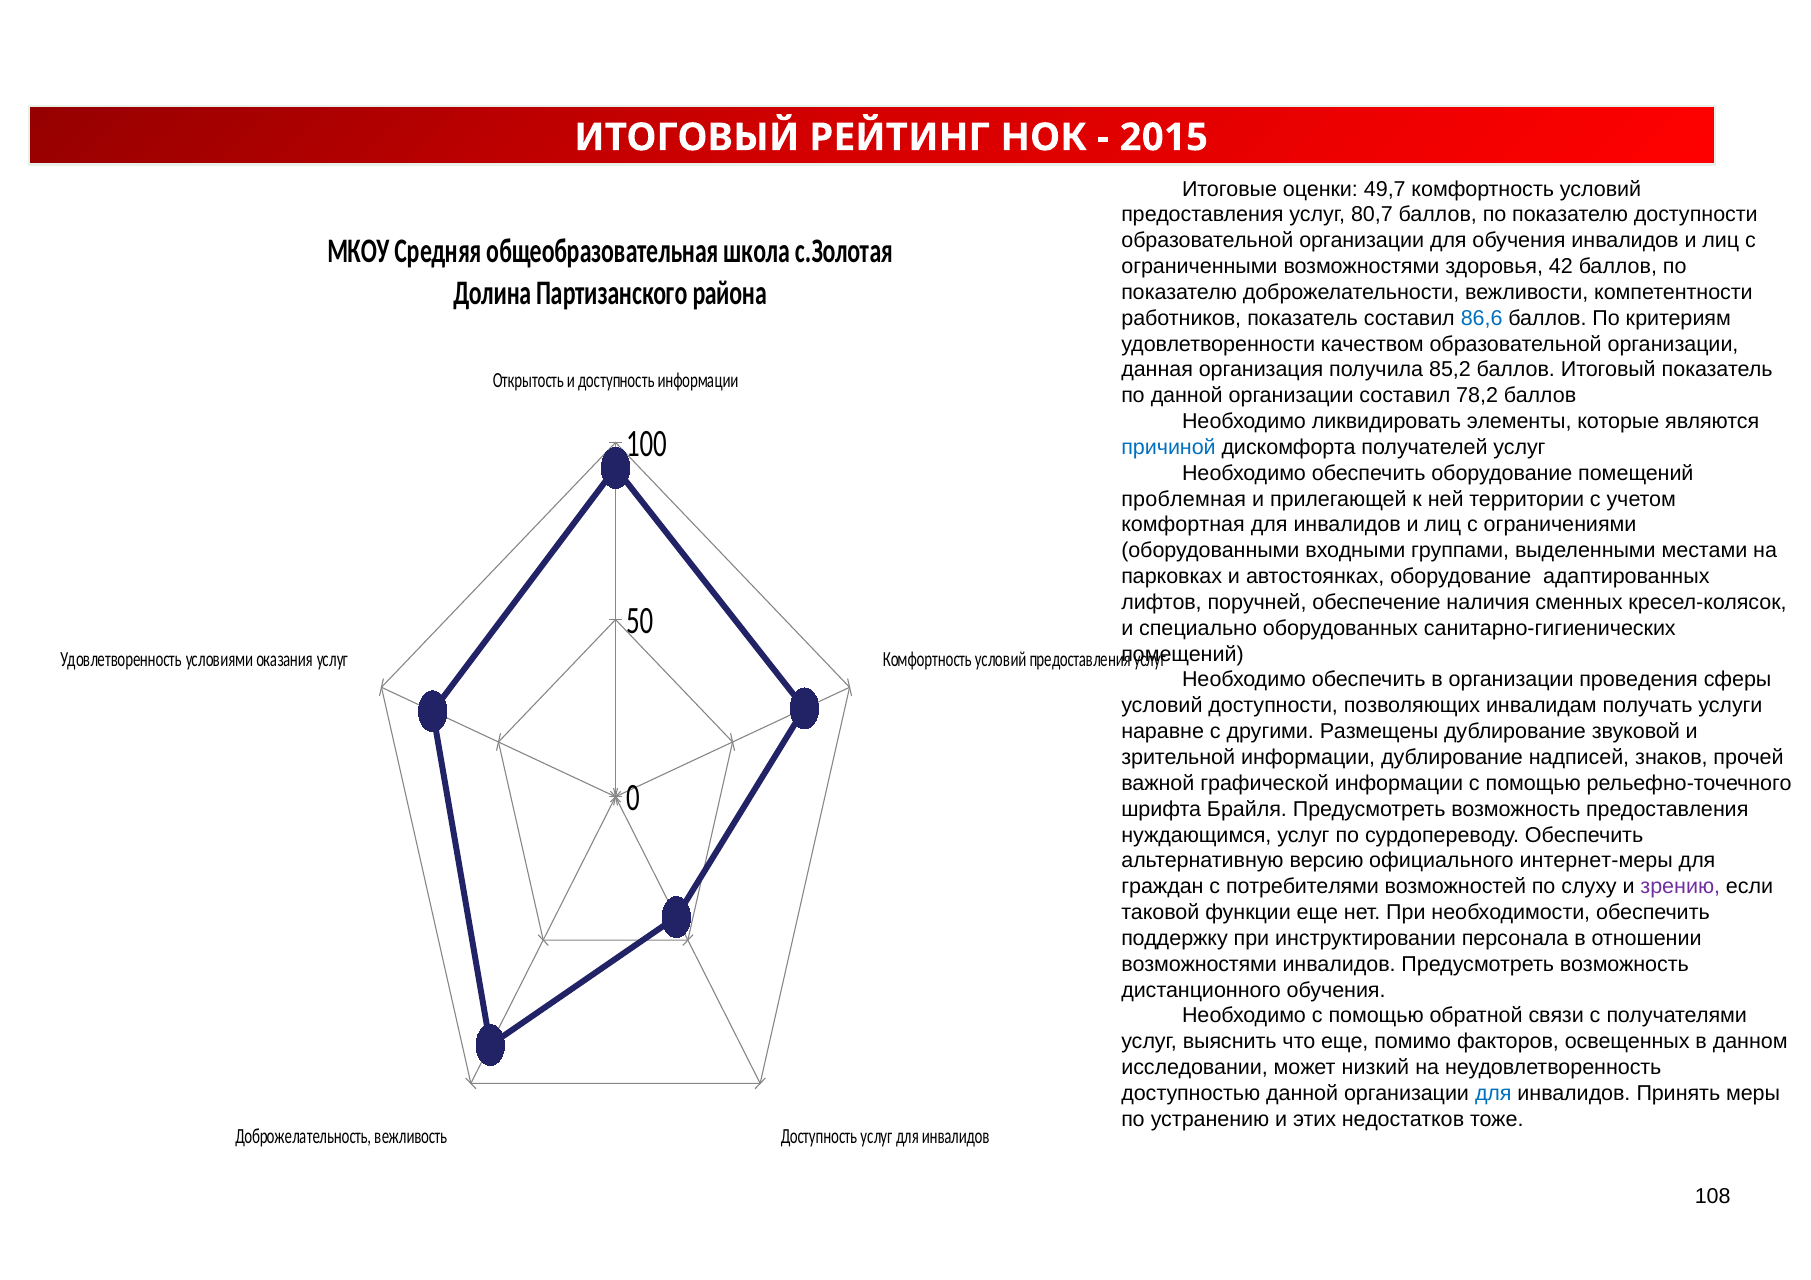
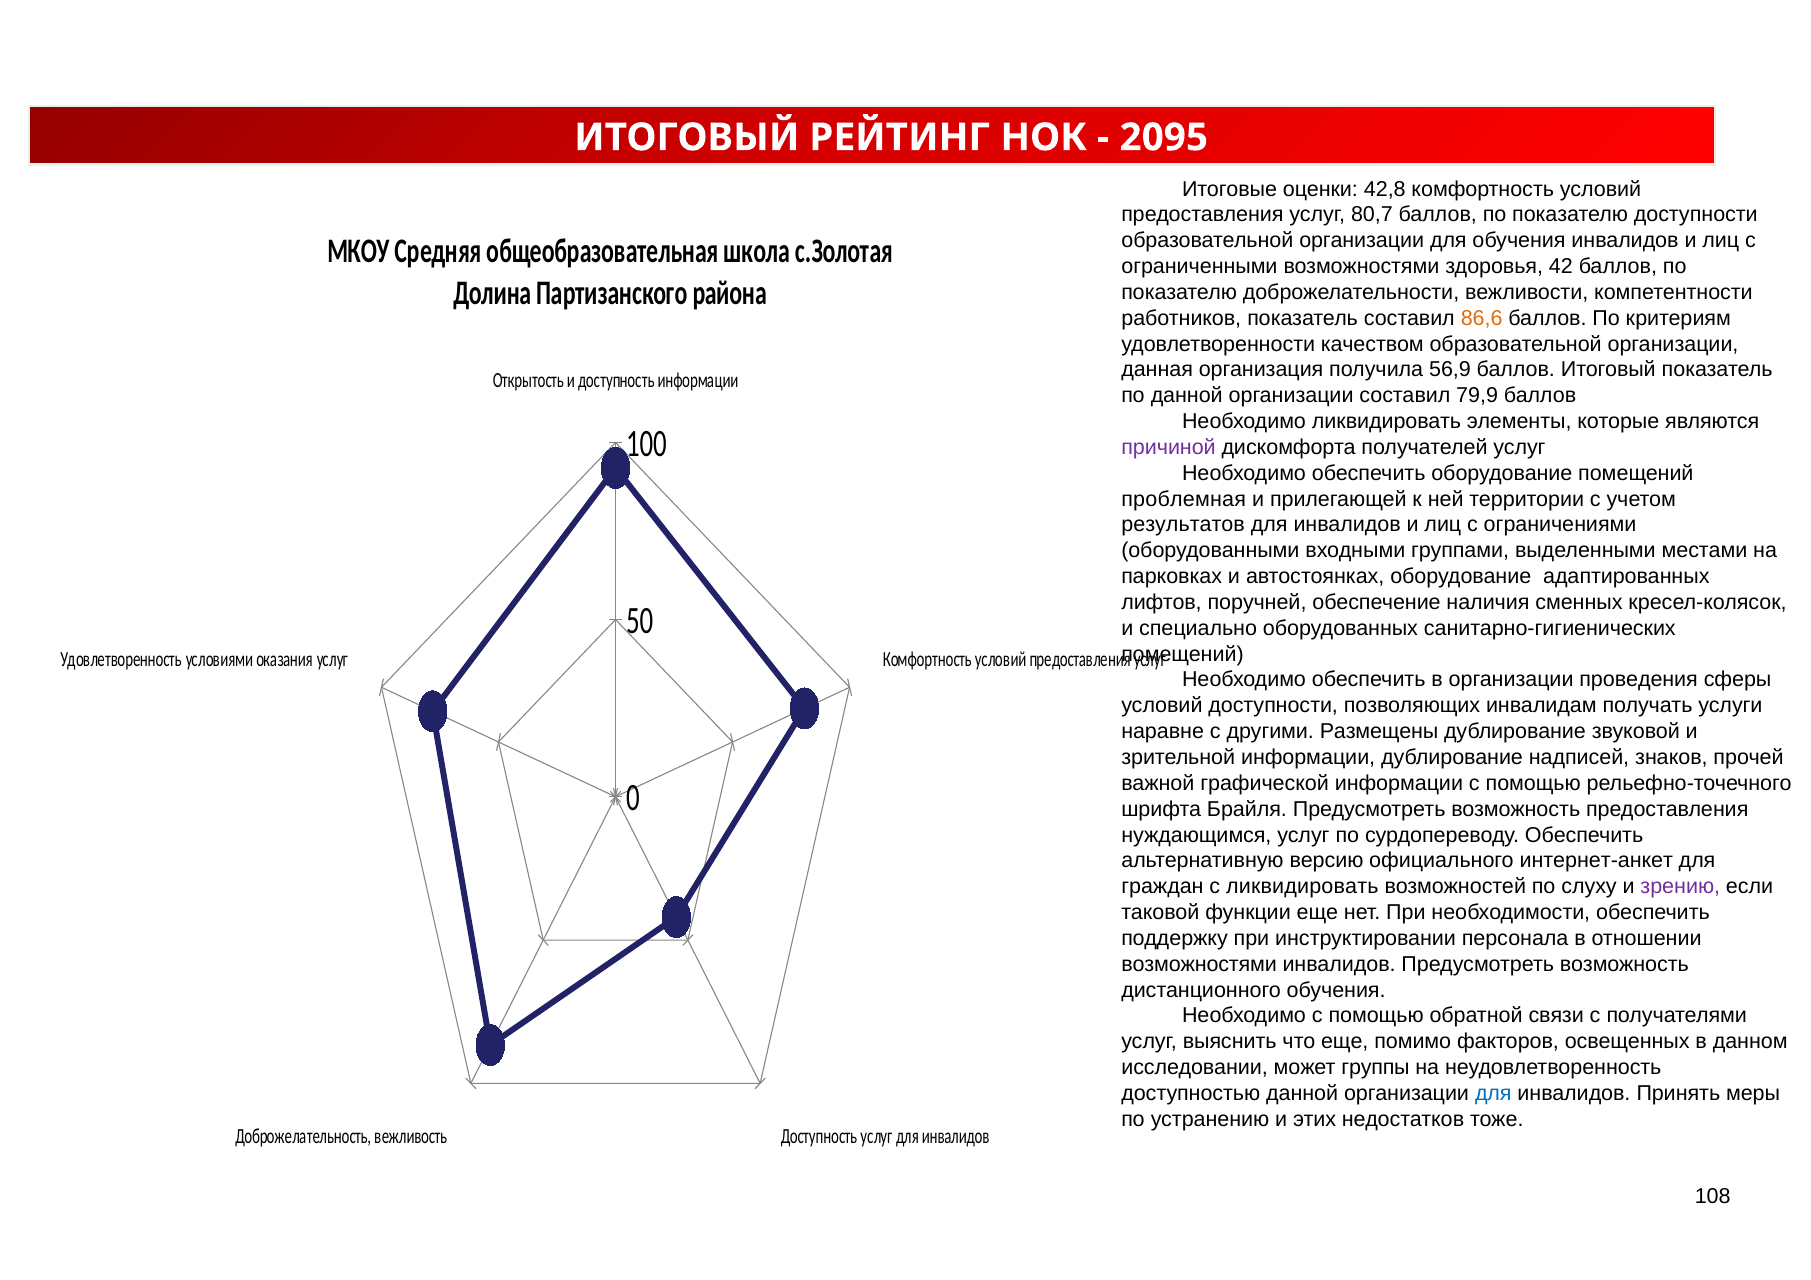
2015: 2015 -> 2095 (1164, 138)
49,7: 49,7 -> 42,8 (1385, 189)
86,6 colour: blue -> orange (1482, 318)
85,2: 85,2 -> 56,9 (1450, 370)
78,2: 78,2 -> 79,9 (1477, 396)
причиной colour: blue -> purple (1169, 448)
комфортная: комфортная -> результатов (1183, 525)
интернет-меры: интернет-меры -> интернет-анкет (1596, 861)
с потребителями: потребителями -> ликвидировать (1302, 887)
низкий: низкий -> группы (1376, 1068)
